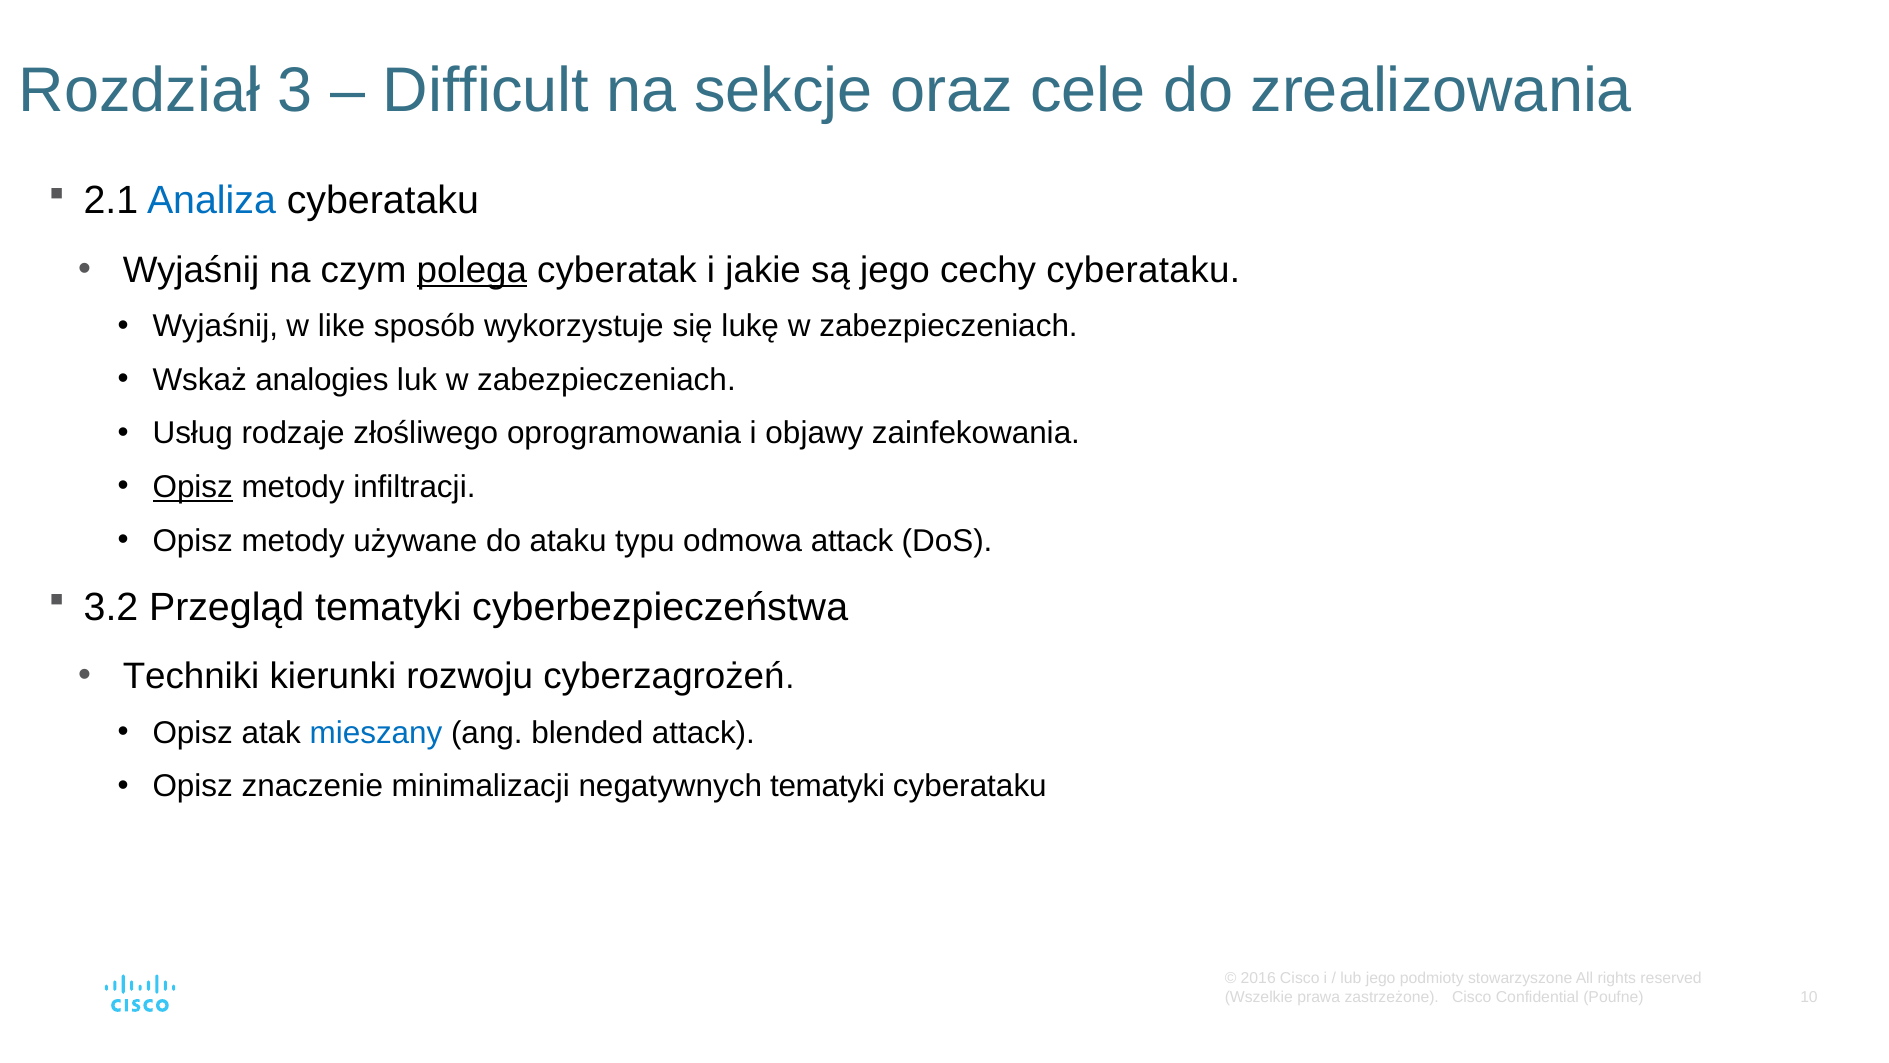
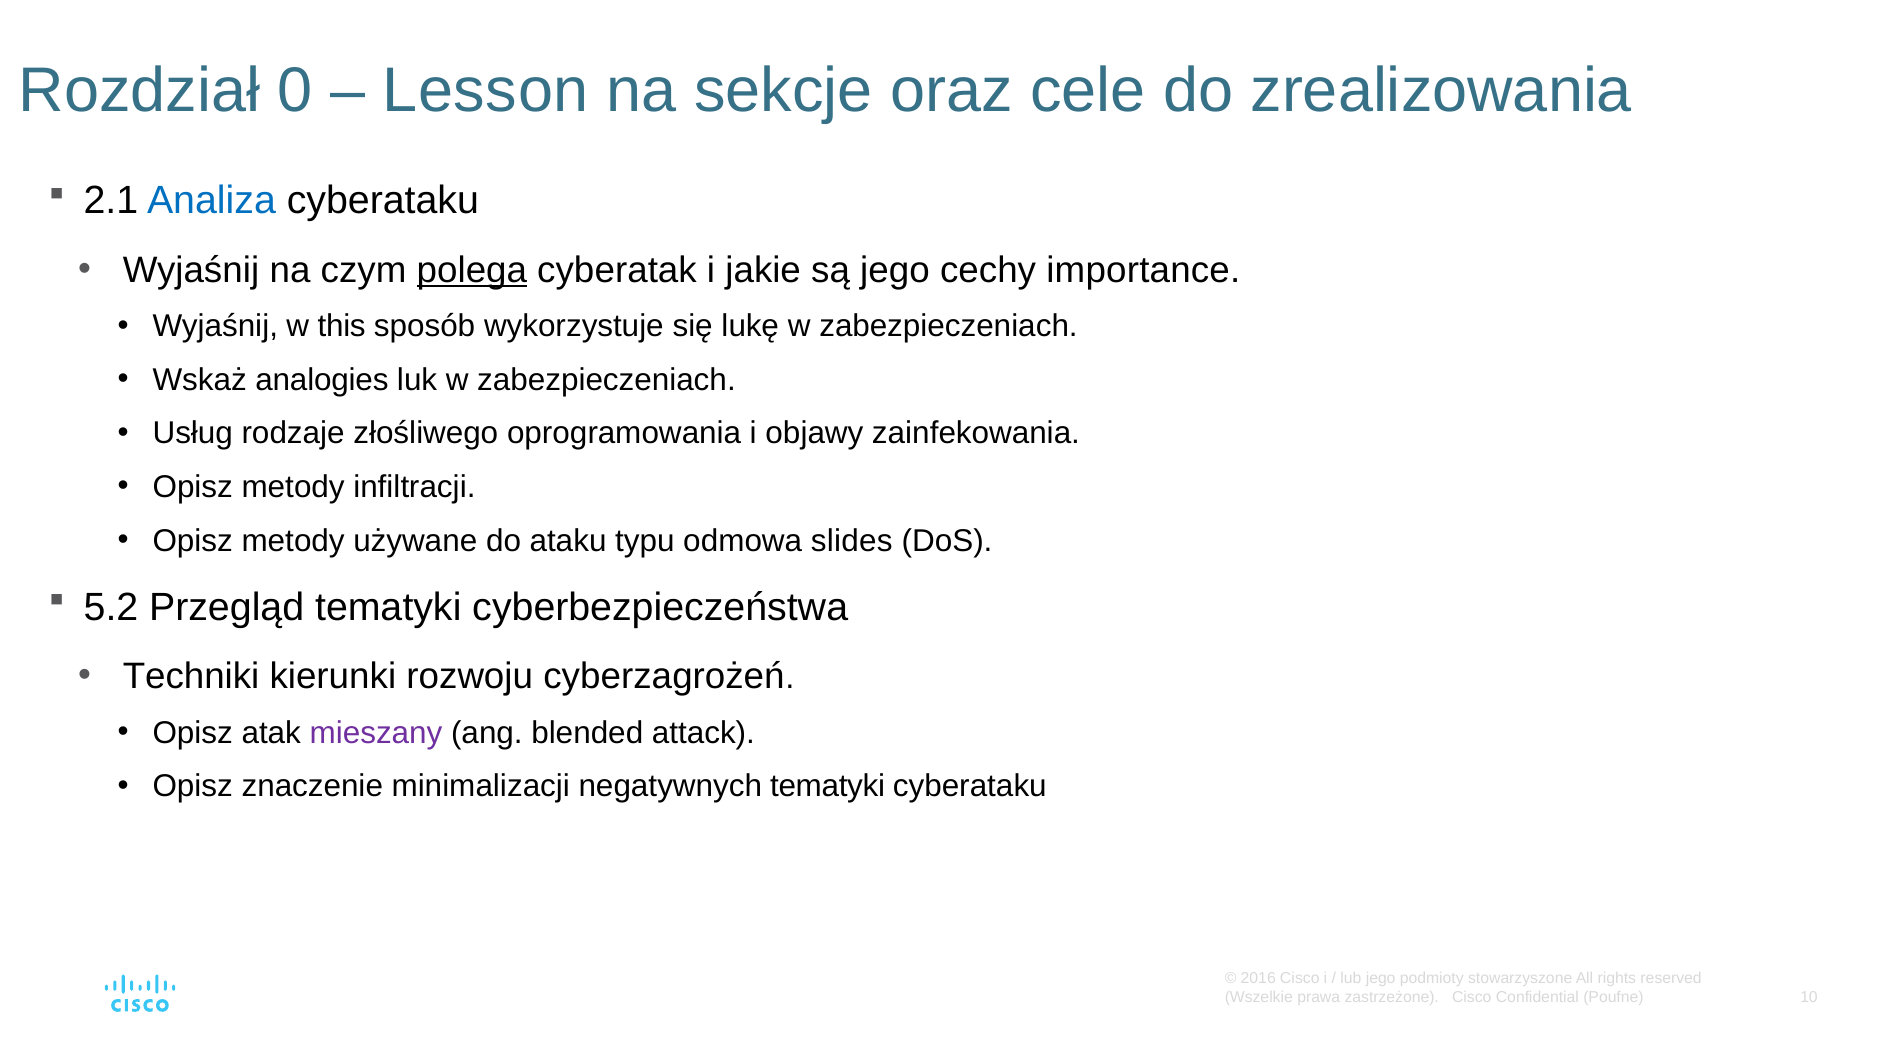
3: 3 -> 0 (295, 91)
Difficult: Difficult -> Lesson (486, 91)
cechy cyberataku: cyberataku -> importance (1143, 270)
like: like -> this (342, 326)
Opisz underline: present -> none (193, 487)
odmowa attack: attack -> slides (852, 540)
3.2: 3.2 -> 5.2 (111, 607)
mieszany colour: blue -> purple (376, 733)
